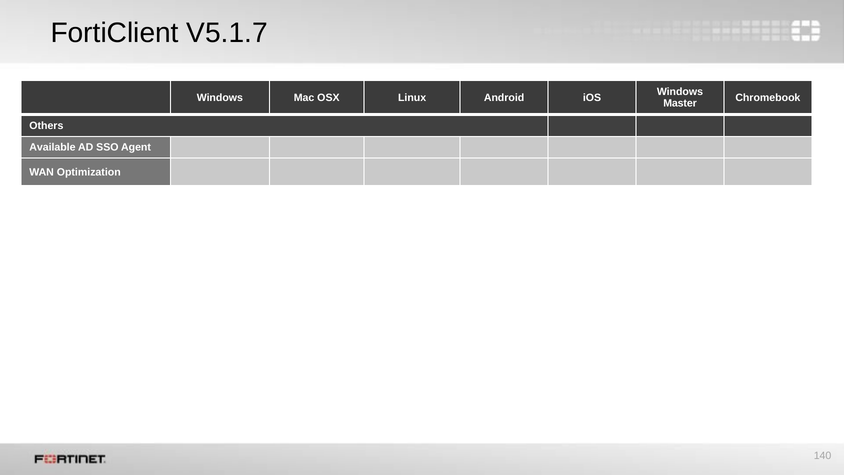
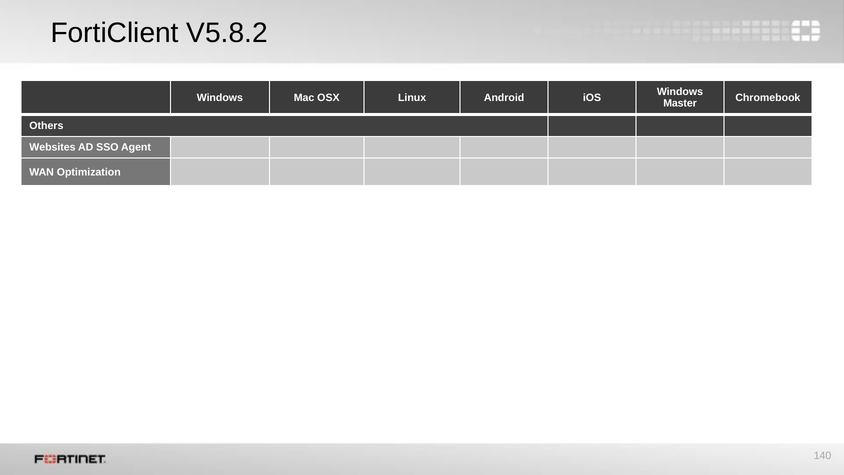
V5.1.7: V5.1.7 -> V5.8.2 (227, 33)
Available: Available -> Websites (52, 147)
